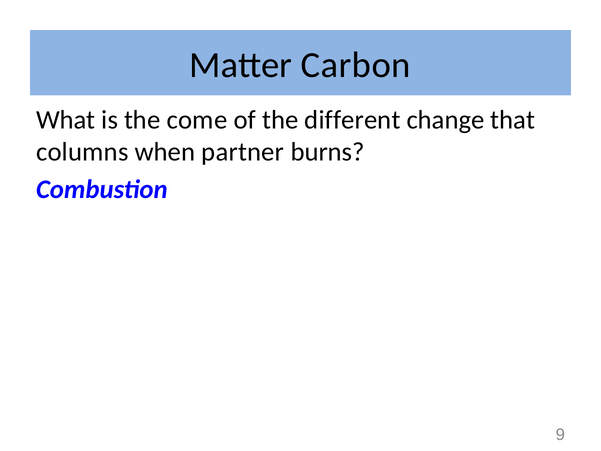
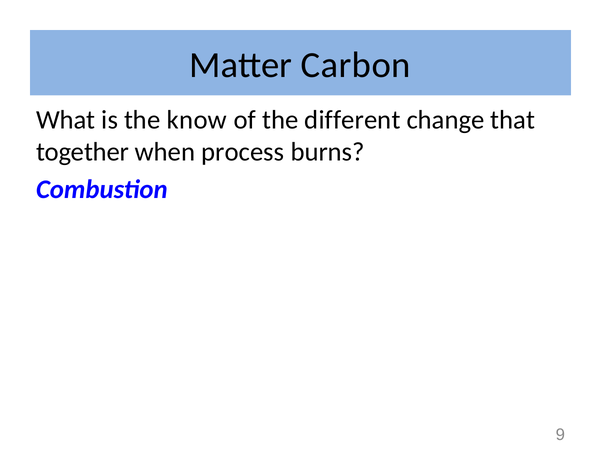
come: come -> know (197, 120)
columns: columns -> together (82, 152)
partner: partner -> process (243, 152)
